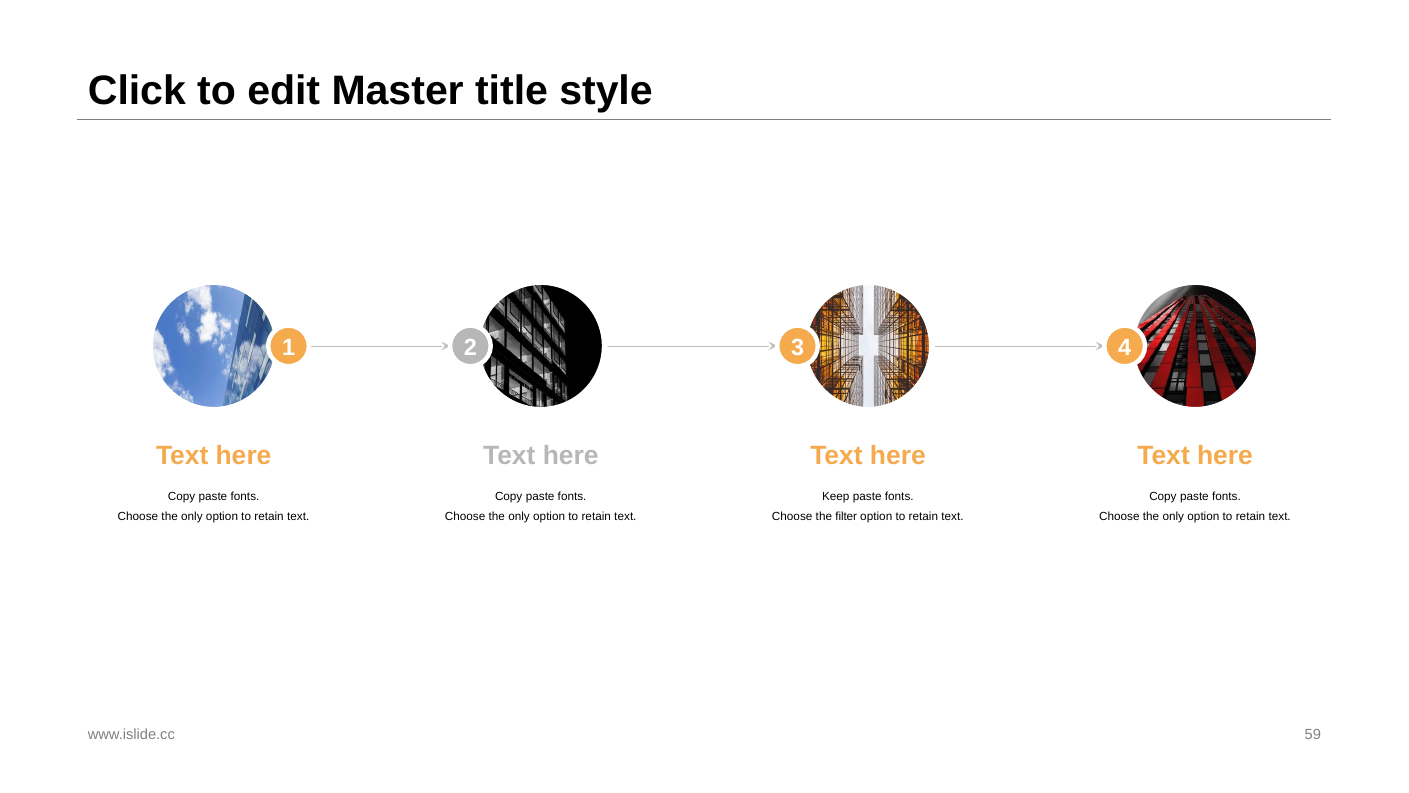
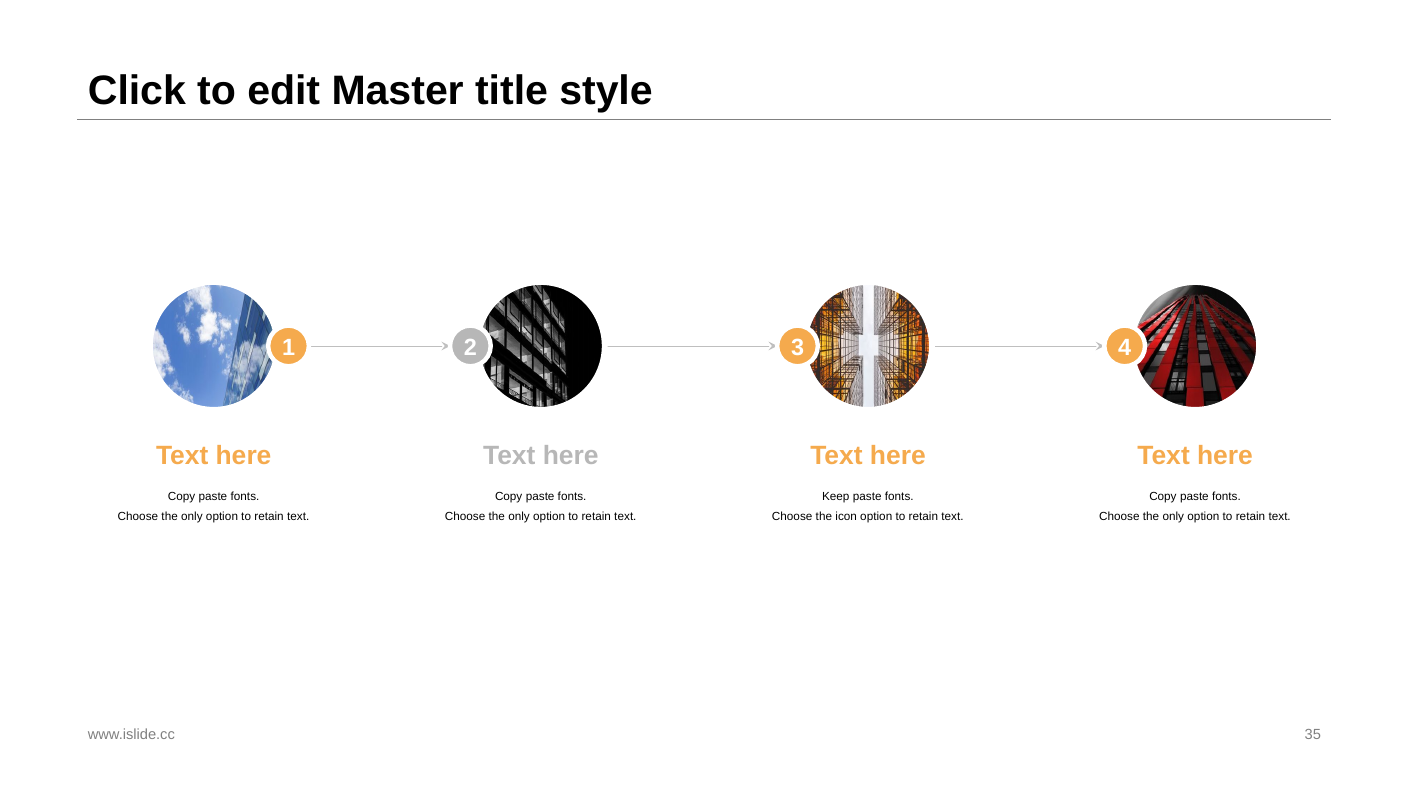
filter: filter -> icon (846, 516)
59: 59 -> 35 (1313, 734)
